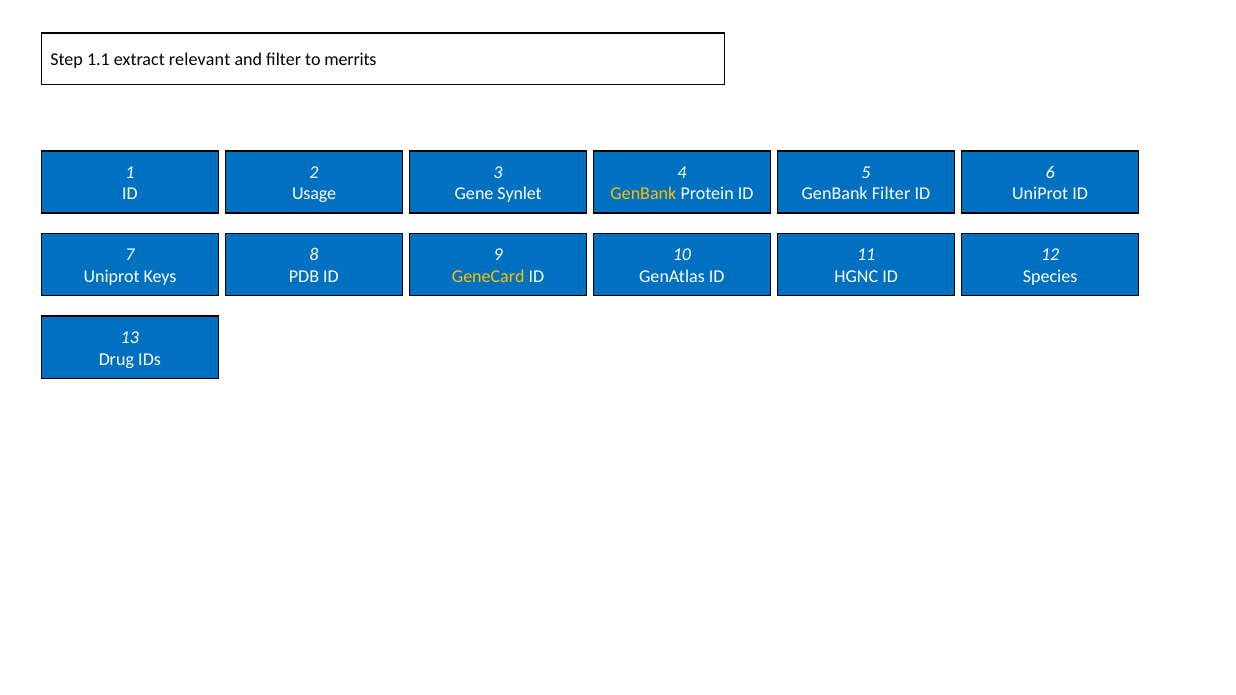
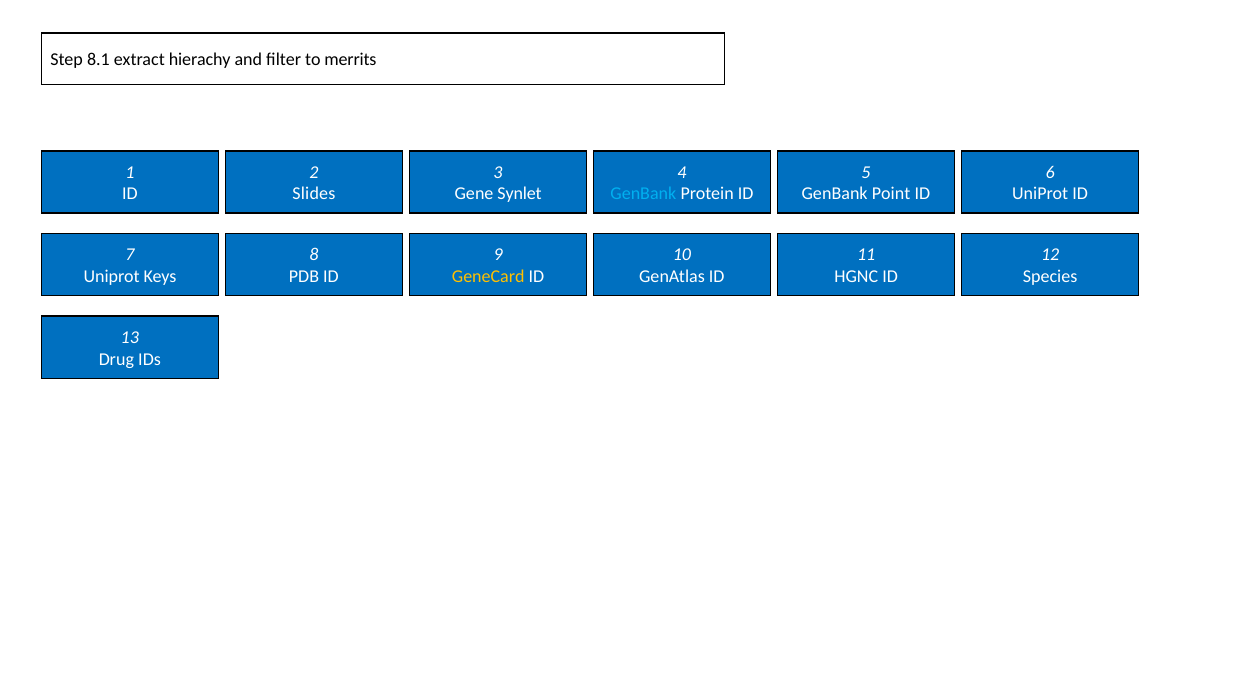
1.1: 1.1 -> 8.1 (98, 60)
relevant: relevant -> hierachy (200, 60)
Usage: Usage -> Slides (314, 194)
GenBank colour: yellow -> light blue (643, 194)
GenBank Filter: Filter -> Point (891, 194)
